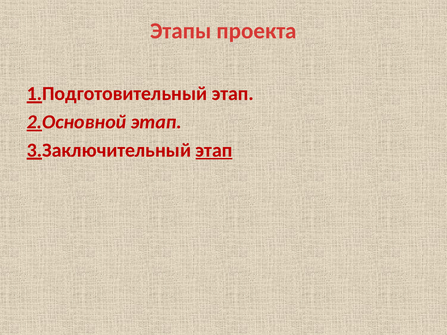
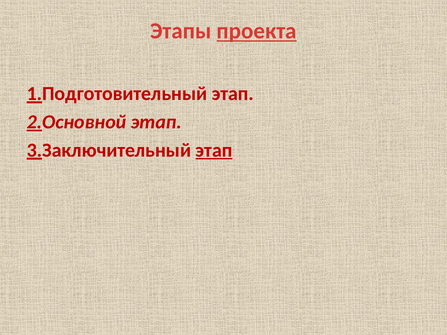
проекта underline: none -> present (257, 31)
